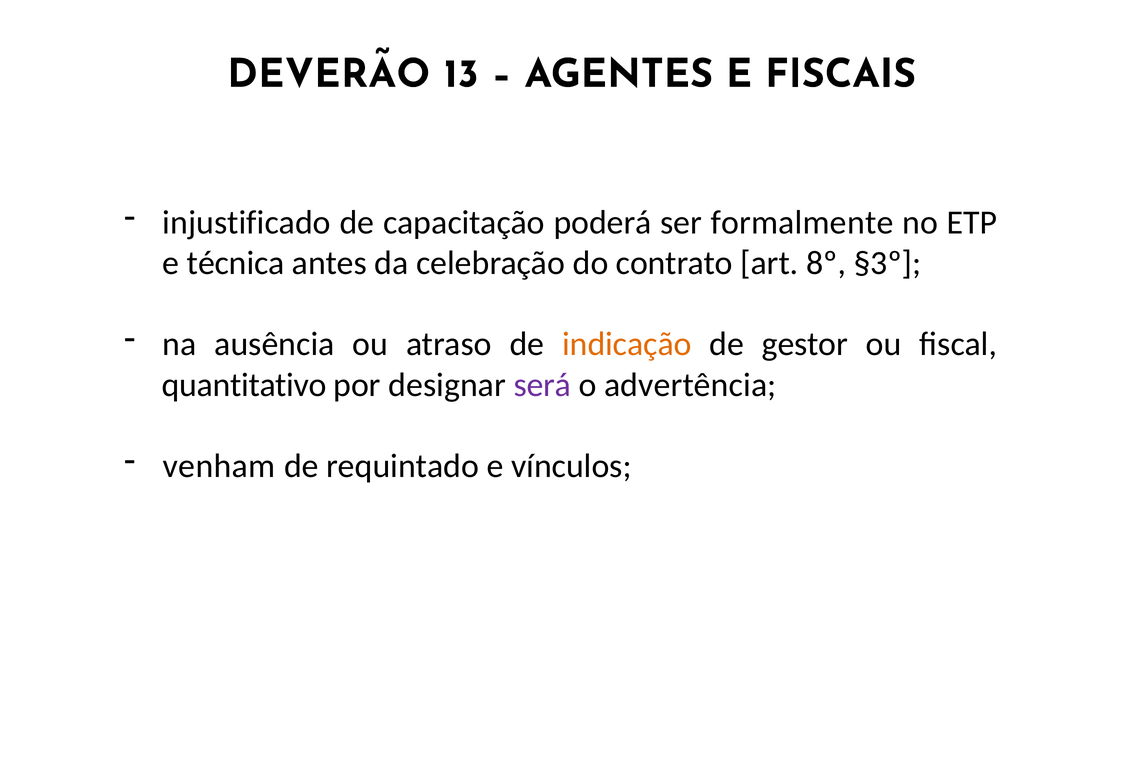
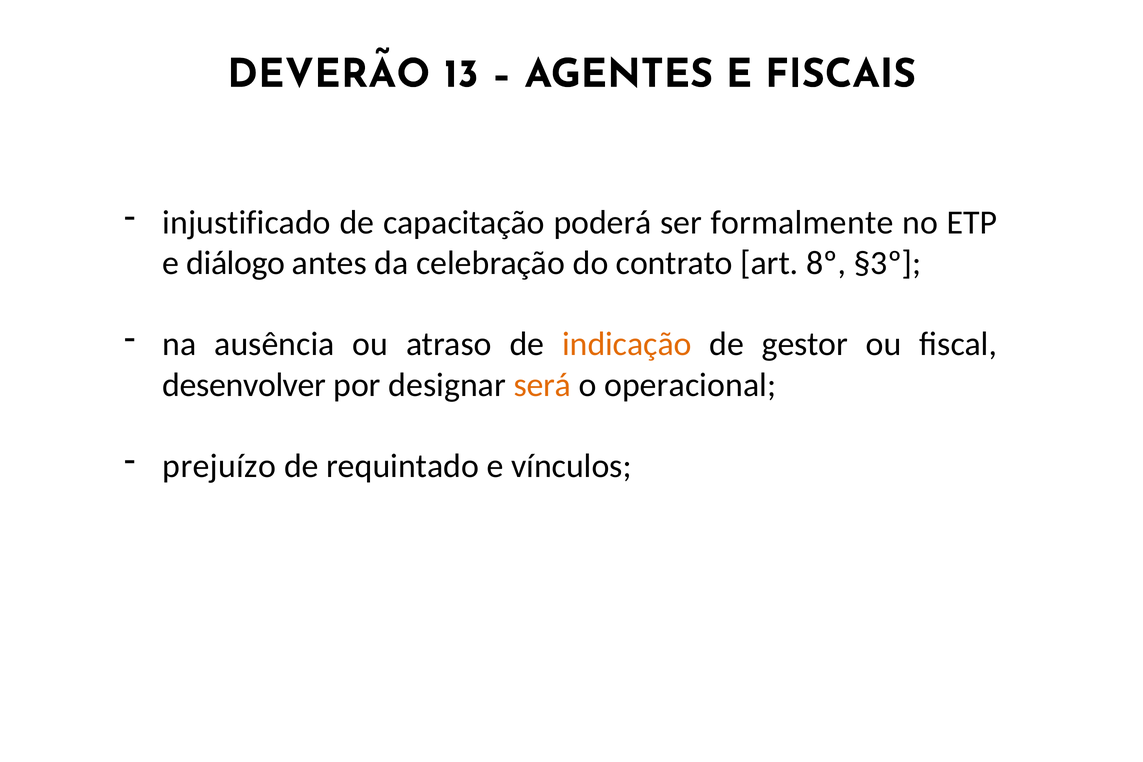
técnica: técnica -> diálogo (236, 263)
quantitativo: quantitativo -> desenvolver (244, 385)
será colour: purple -> orange (542, 385)
advertência: advertência -> operacional (690, 385)
venham: venham -> prejuízo (219, 466)
